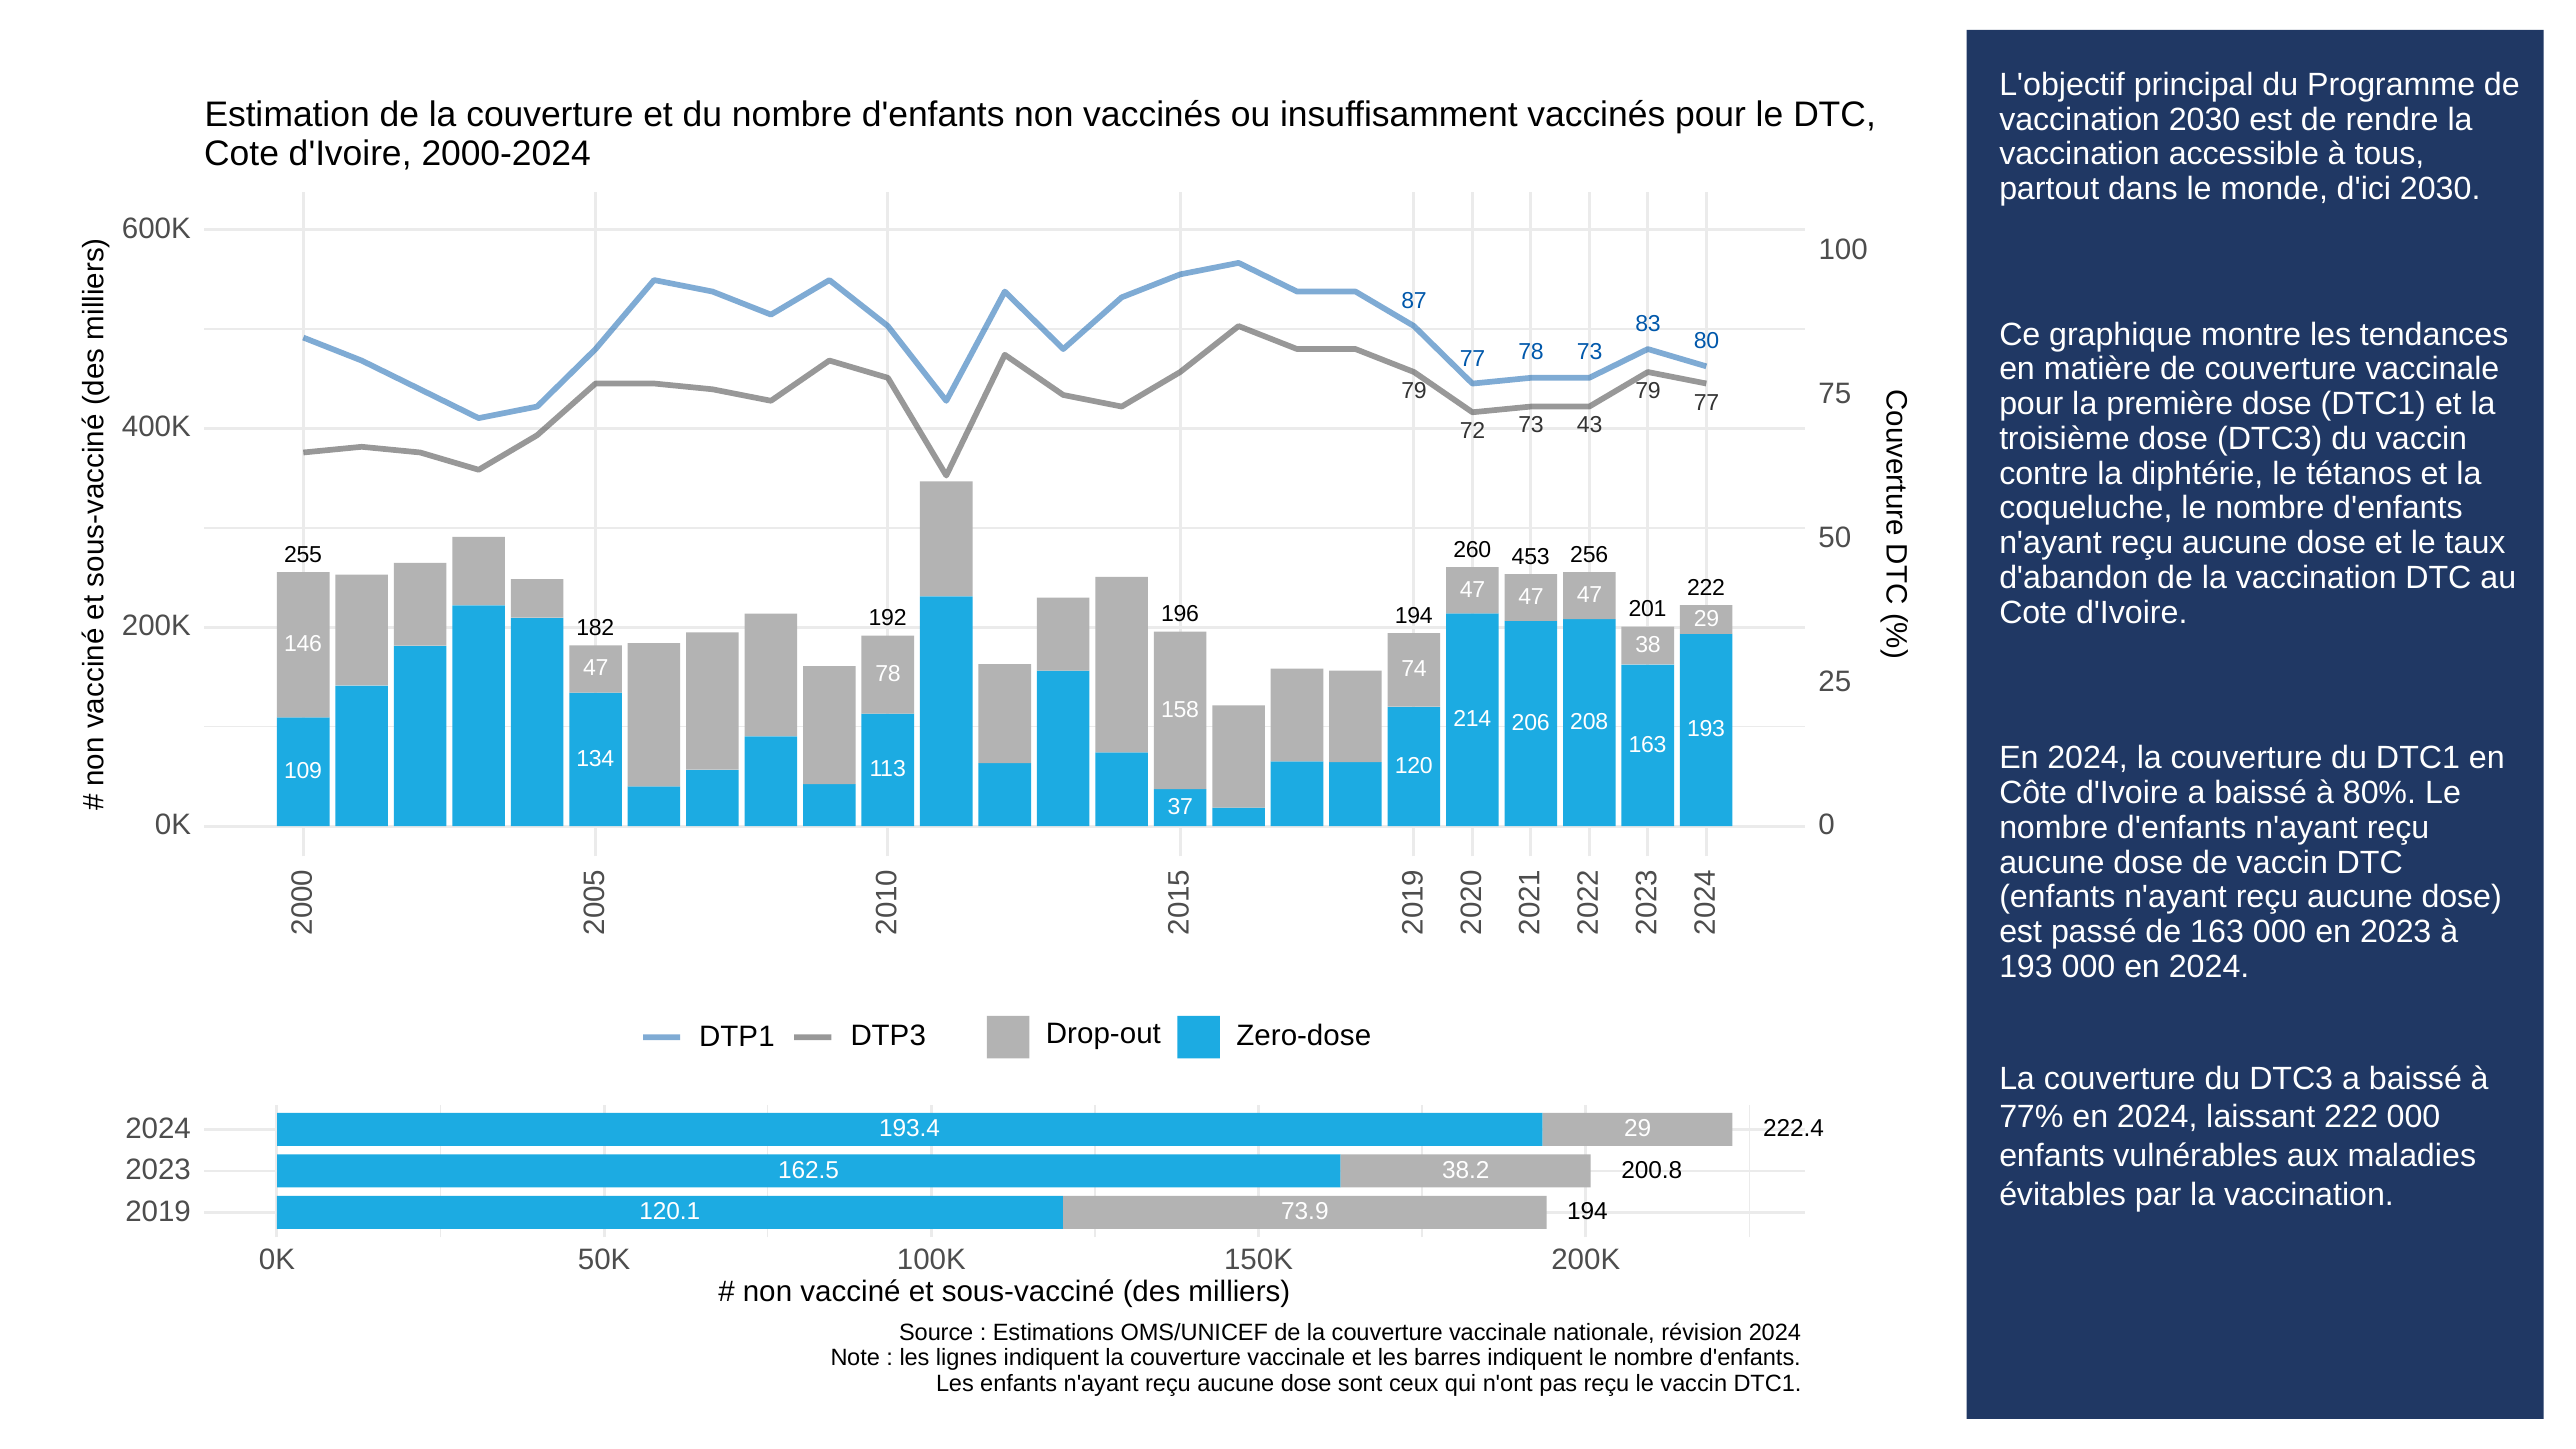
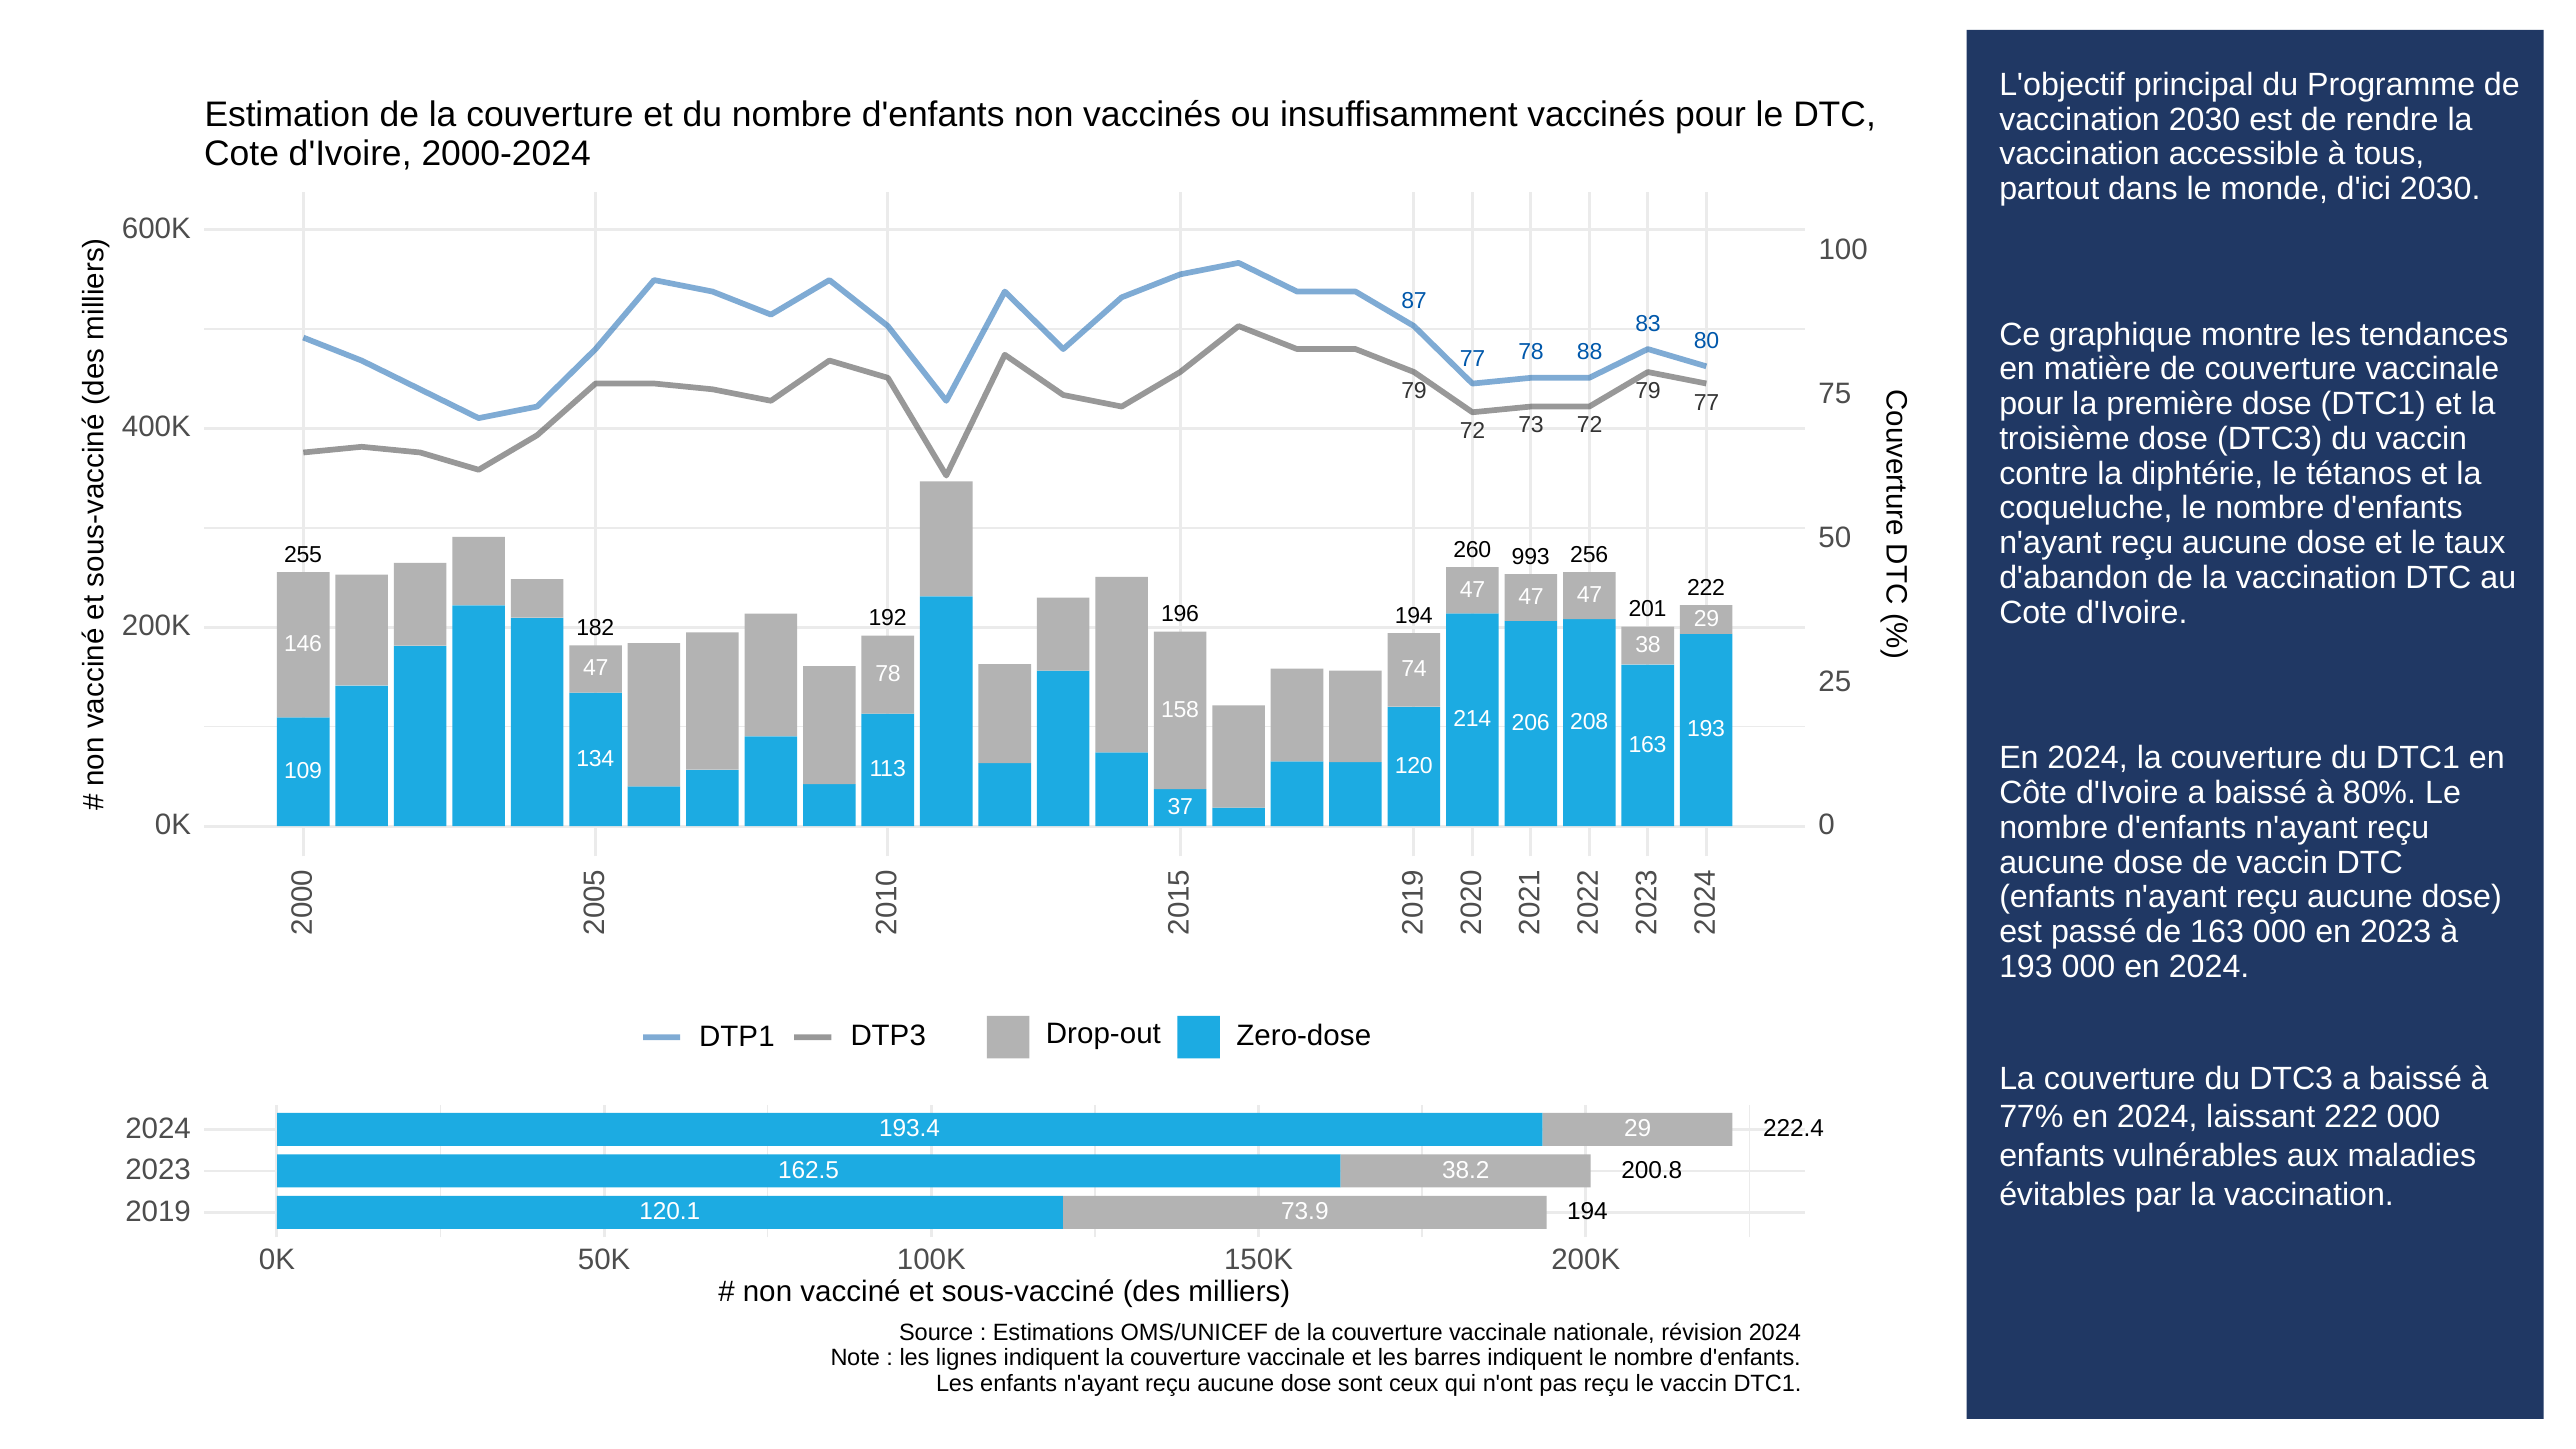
78 73: 73 -> 88 (1590, 352)
73 43: 43 -> 72 (1590, 425)
453: 453 -> 993 (1531, 557)
